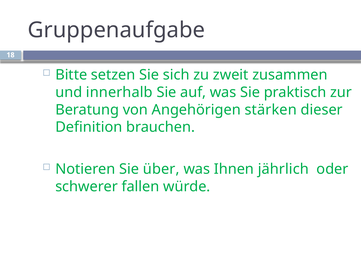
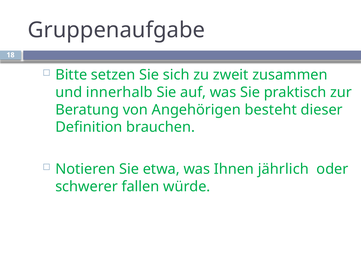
stärken: stärken -> besteht (271, 110)
über: über -> etwa (161, 169)
